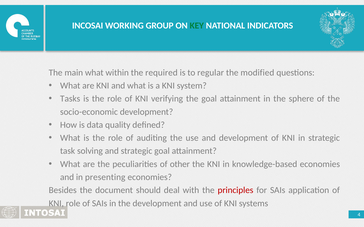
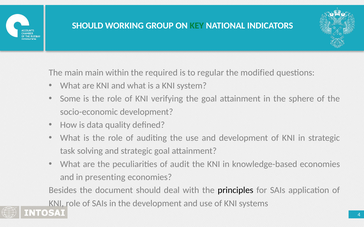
INCOSAI: INCOSAI -> SHOULD (88, 26)
main what: what -> main (94, 73)
Tasks: Tasks -> Some (70, 99)
other: other -> audit (180, 164)
principles colour: red -> black (236, 191)
